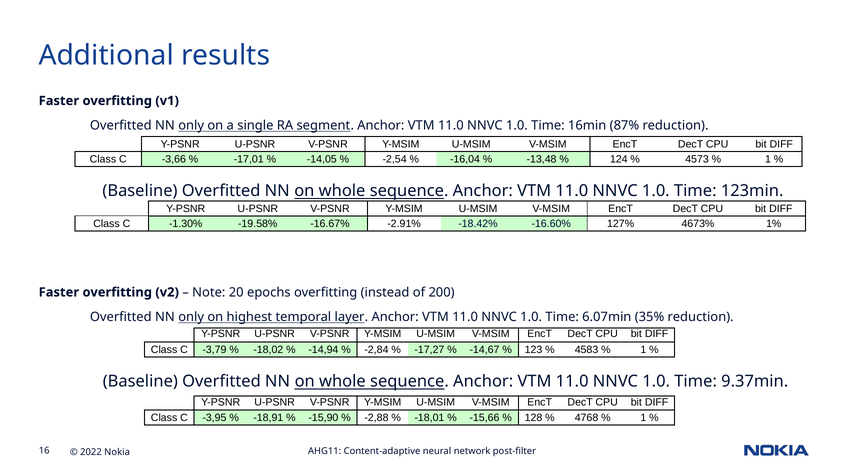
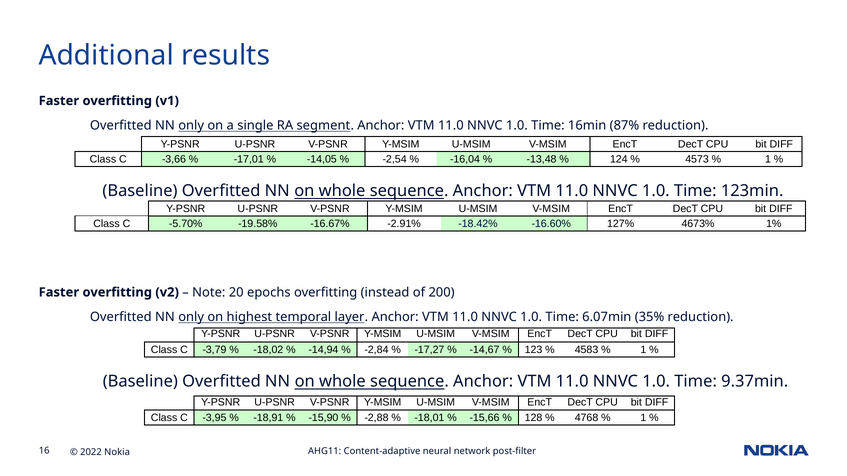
-1.30%: -1.30% -> -5.70% (186, 224)
